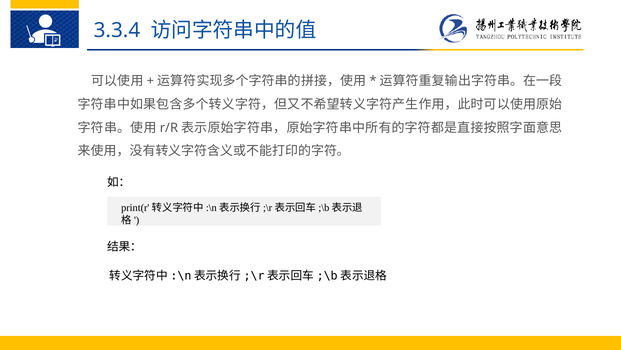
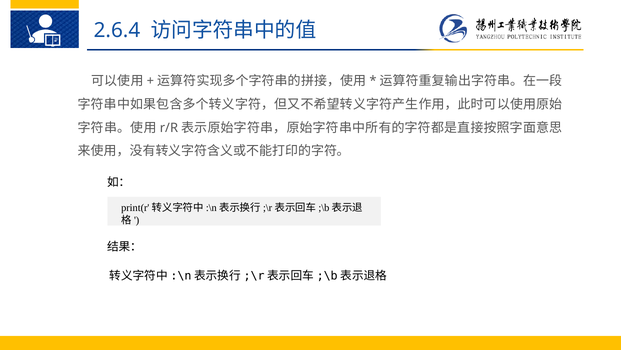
3.3.4: 3.3.4 -> 2.6.4 (117, 30)
